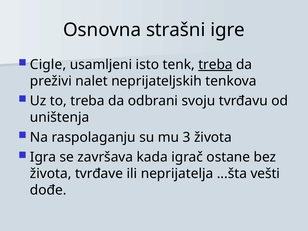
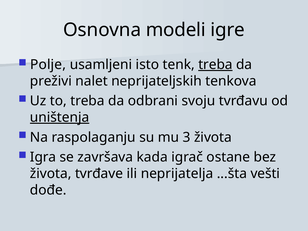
strašni: strašni -> modeli (176, 30)
Cigle: Cigle -> Polje (48, 65)
uništenja underline: none -> present (60, 117)
